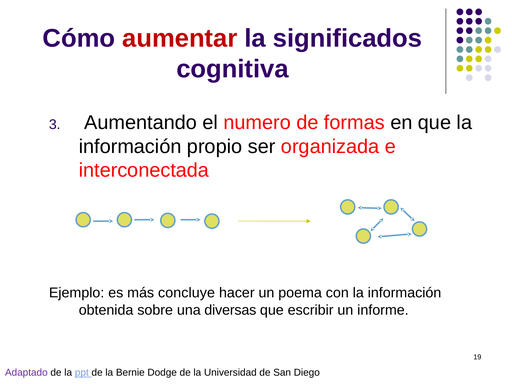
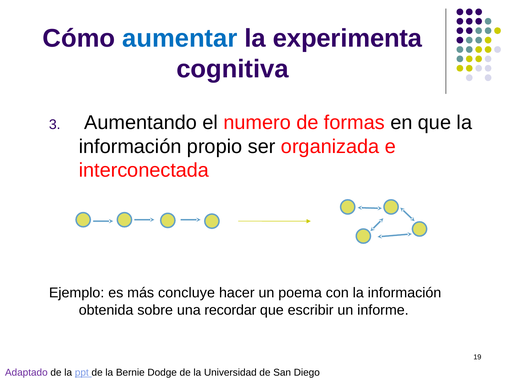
aumentar colour: red -> blue (180, 38)
significados: significados -> experimenta (348, 38)
diversas: diversas -> recordar (230, 310)
